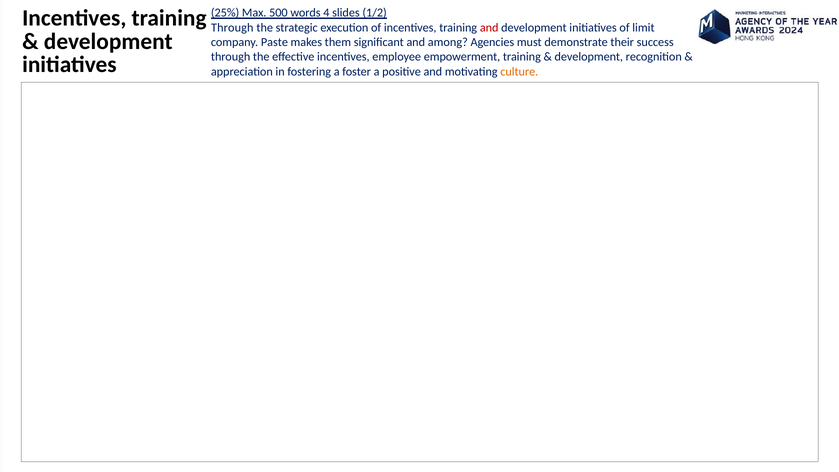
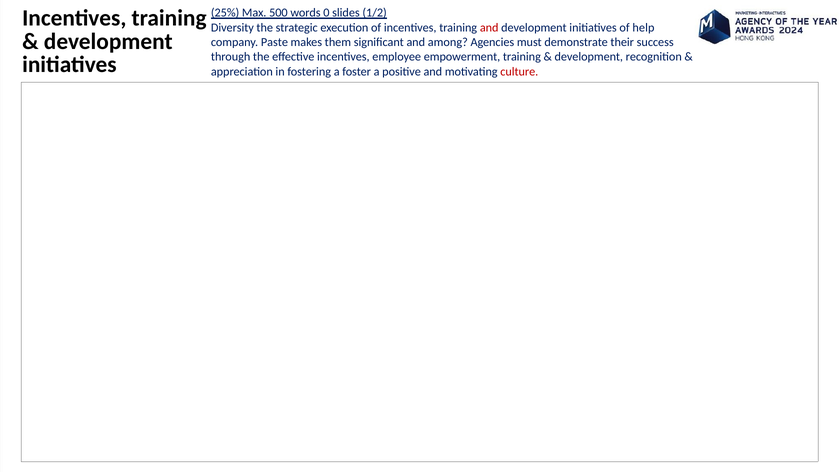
4: 4 -> 0 (326, 13)
Through: Through -> Diversity (232, 28)
limit: limit -> help (643, 28)
culture colour: orange -> red (519, 72)
